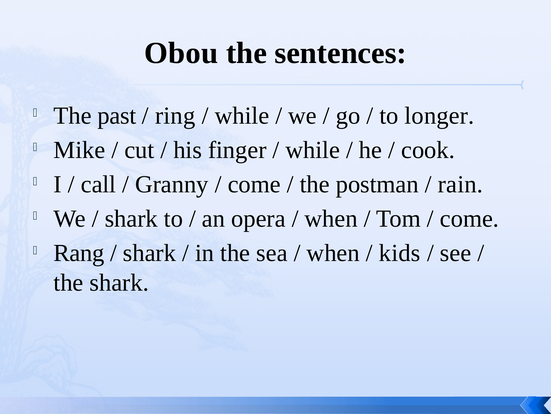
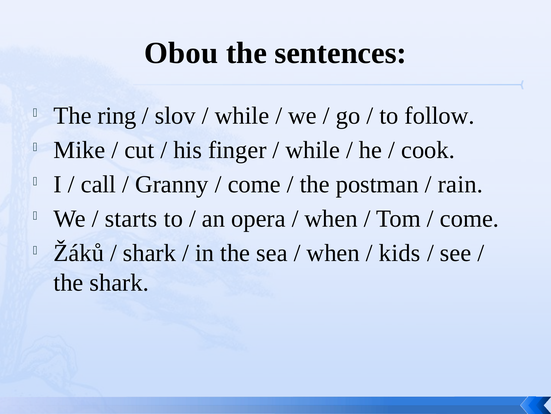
past: past -> ring (117, 116)
ring: ring -> slov (175, 116)
longer: longer -> follow (440, 116)
shark: shark -> starts (131, 218)
Rang: Rang -> Žáků (79, 253)
